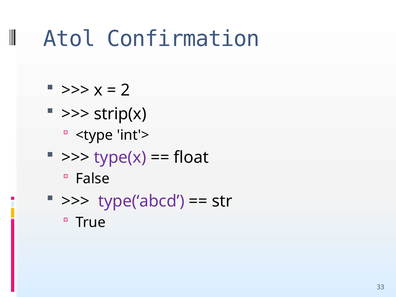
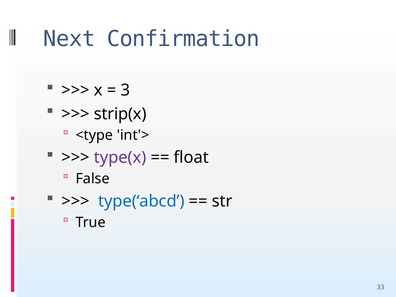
Atol: Atol -> Next (69, 39)
2: 2 -> 3 (125, 90)
type(‘abcd colour: purple -> blue (141, 201)
